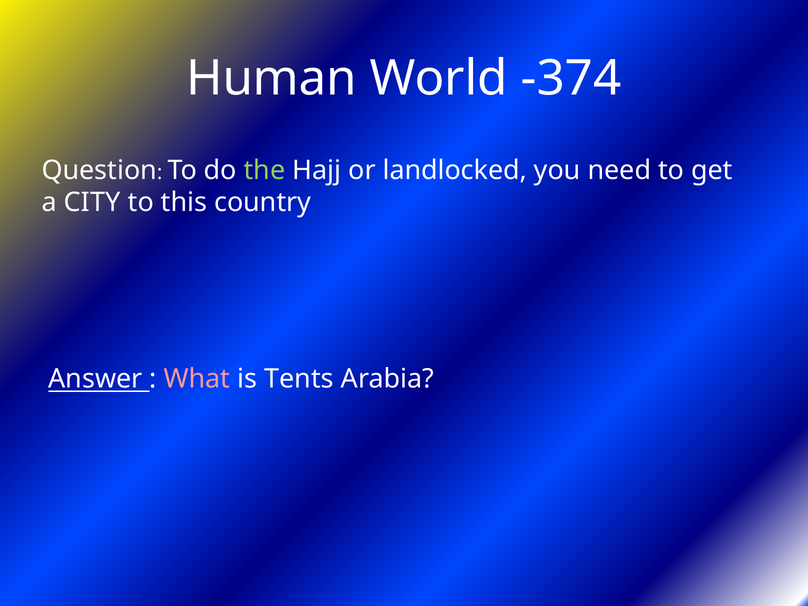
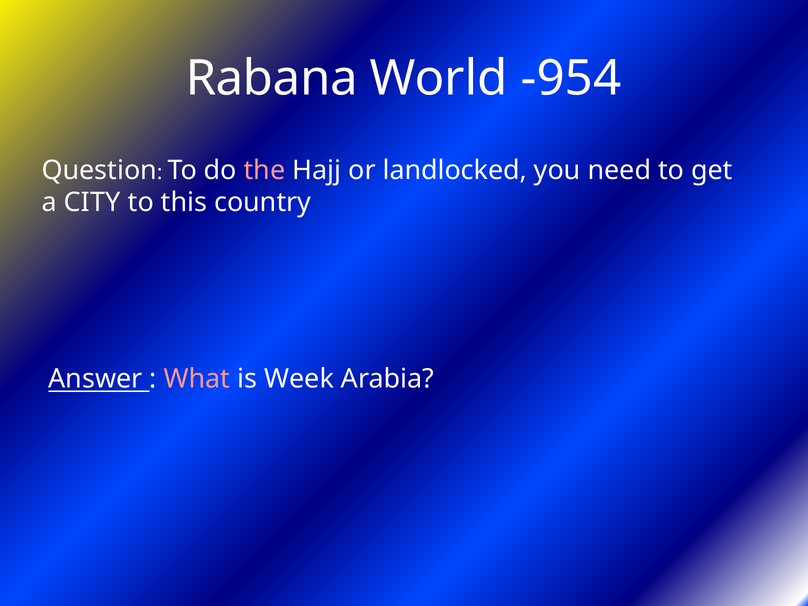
Human: Human -> Rabana (272, 78)
-374: -374 -> -954 (571, 78)
the colour: light green -> pink (265, 170)
Tents: Tents -> Week (299, 379)
